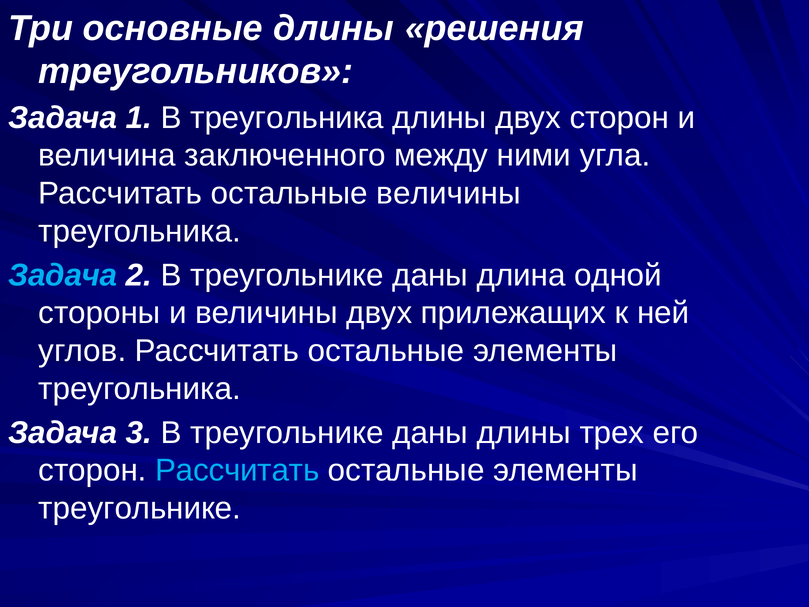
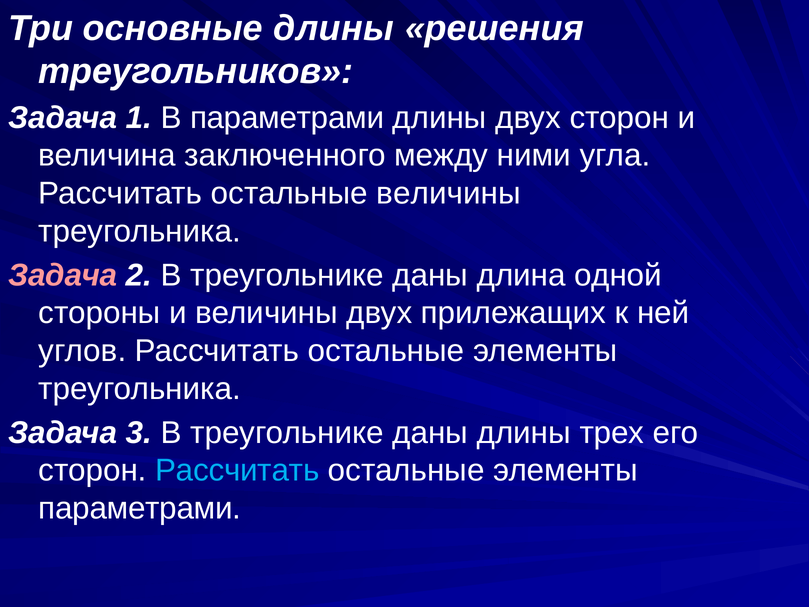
В треугольника: треугольника -> параметрами (287, 118)
Задача colour: light blue -> pink (63, 275)
треугольнике: треугольнике -> параметрами (140, 508)
